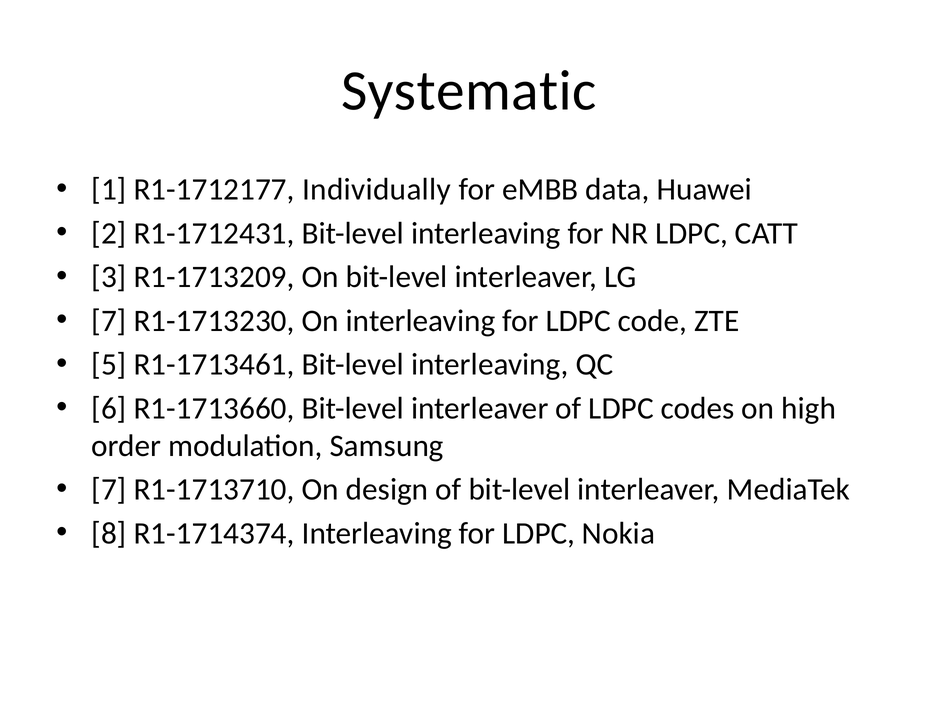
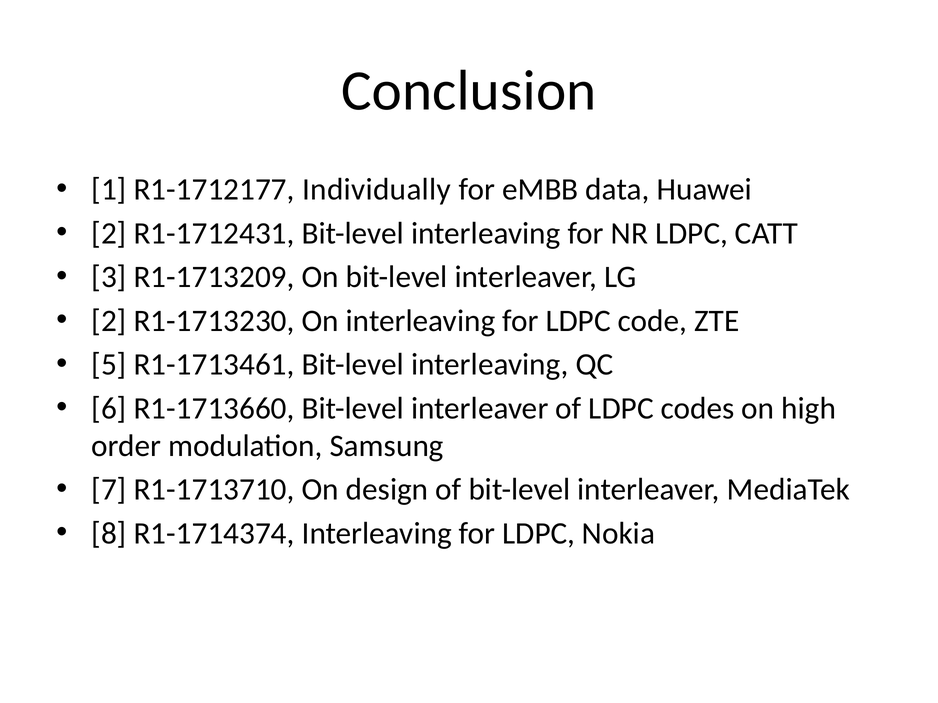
Systematic: Systematic -> Conclusion (469, 91)
7: 7 -> 2 (109, 321)
